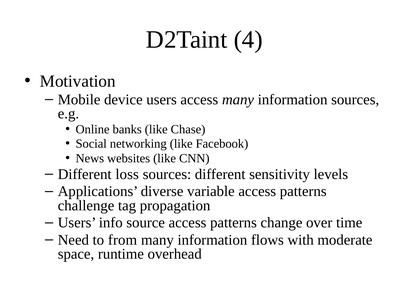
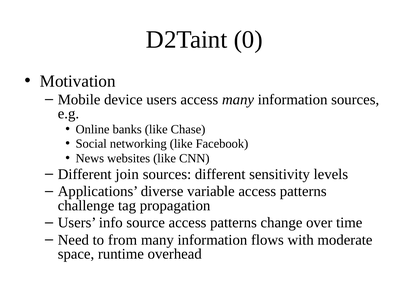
4: 4 -> 0 (248, 40)
loss: loss -> join (127, 174)
